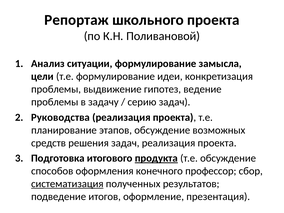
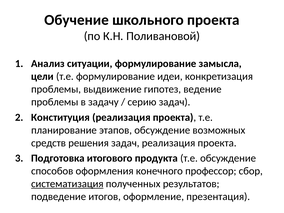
Репортаж: Репортаж -> Обучение (77, 20)
Руководства: Руководства -> Конституция (60, 117)
продукта underline: present -> none (156, 158)
